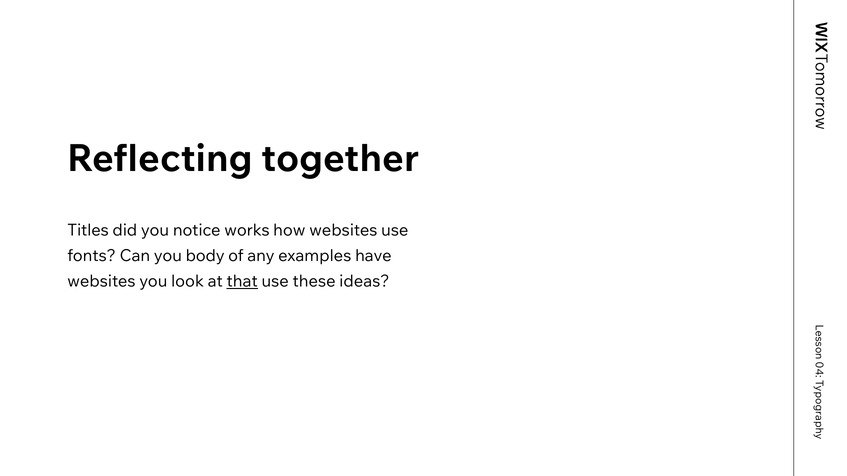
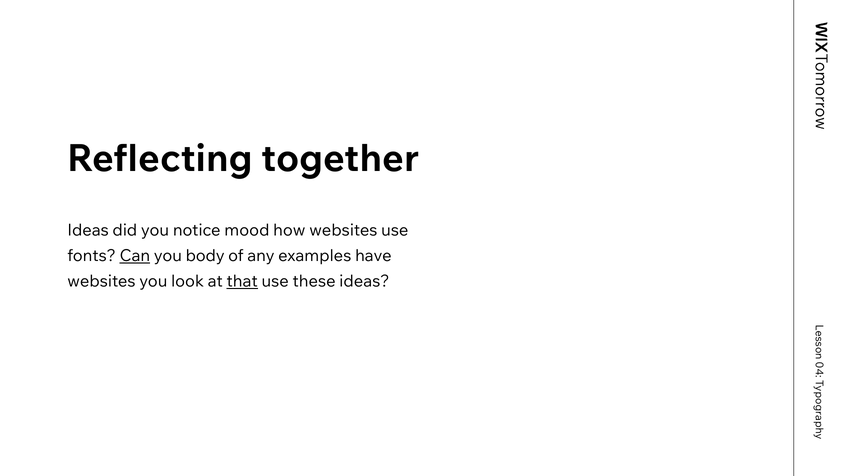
Titles: Titles -> Ideas (88, 230)
works: works -> mood (247, 230)
Can underline: none -> present (135, 256)
